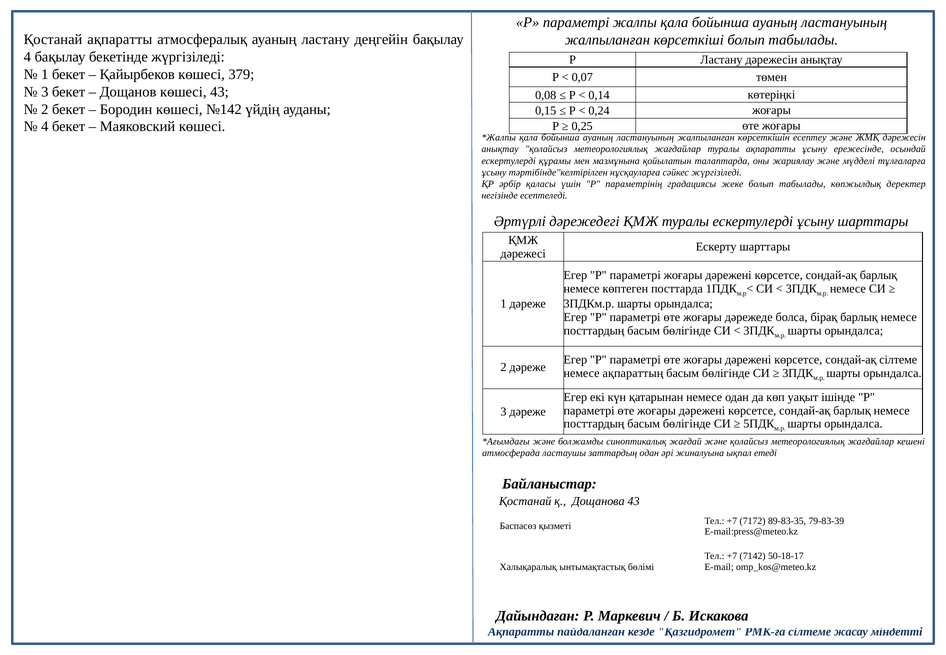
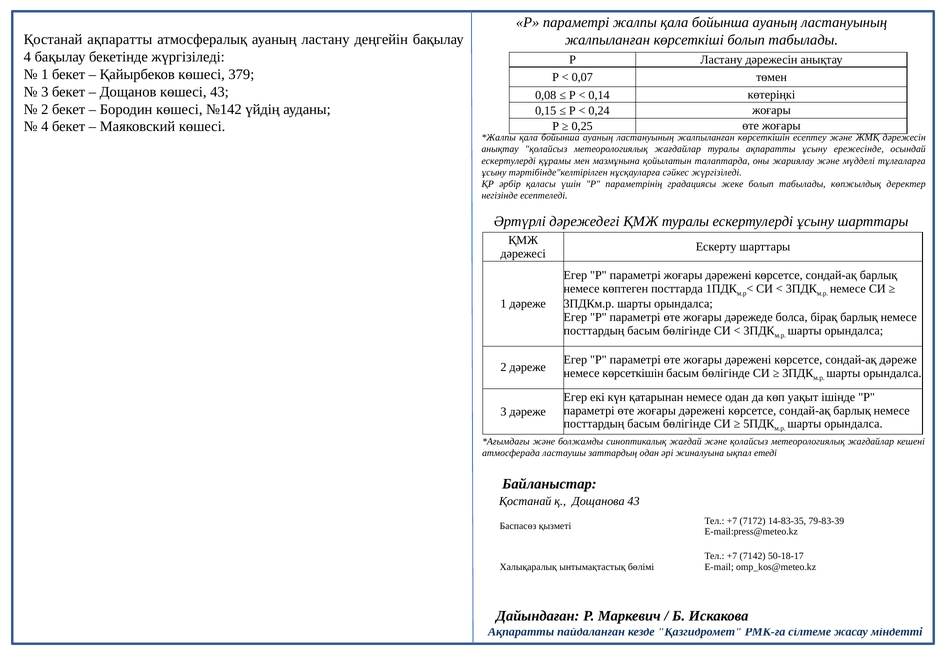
сондай-ақ сілтеме: сілтеме -> дәреже (898, 360)
немесе ақпараттың: ақпараттың -> көрсеткішін (633, 373)
89-83-35: 89-83-35 -> 14-83-35 (787, 521)
